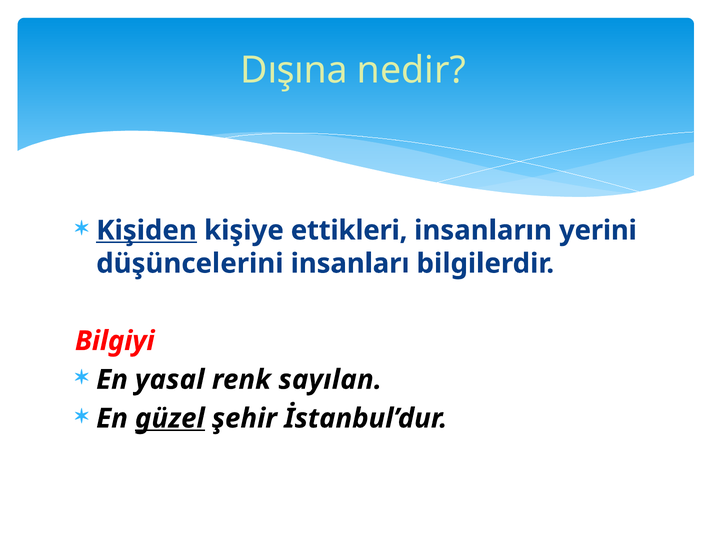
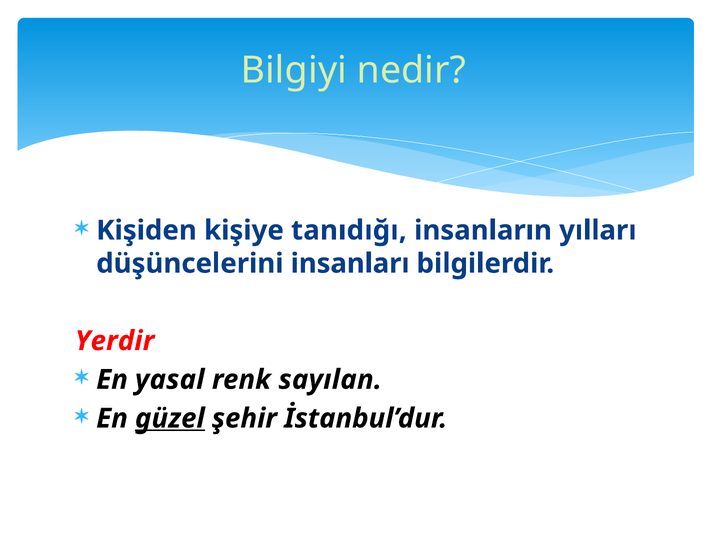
Dışına: Dışına -> Bilgiyi (294, 70)
Kişiden underline: present -> none (147, 230)
ettikleri: ettikleri -> tanıdığı (349, 230)
yerini: yerini -> yılları (598, 230)
Bilgiyi: Bilgiyi -> Yerdir (115, 340)
